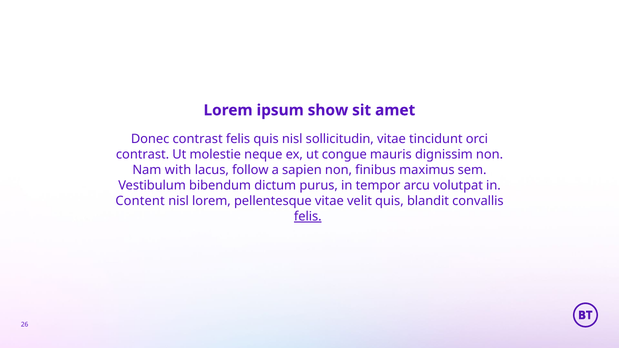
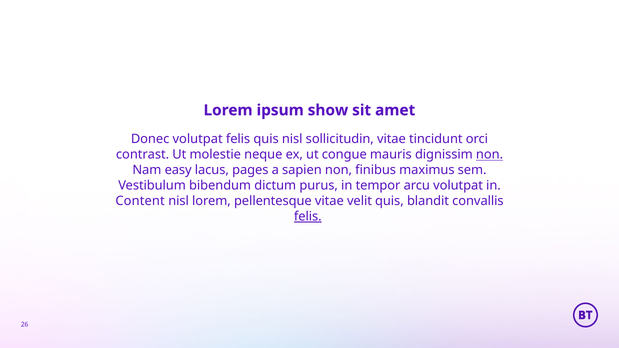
Donec contrast: contrast -> volutpat (198, 139)
non underline: none -> present (490, 155)
with: with -> easy (178, 170)
follow: follow -> pages (250, 170)
